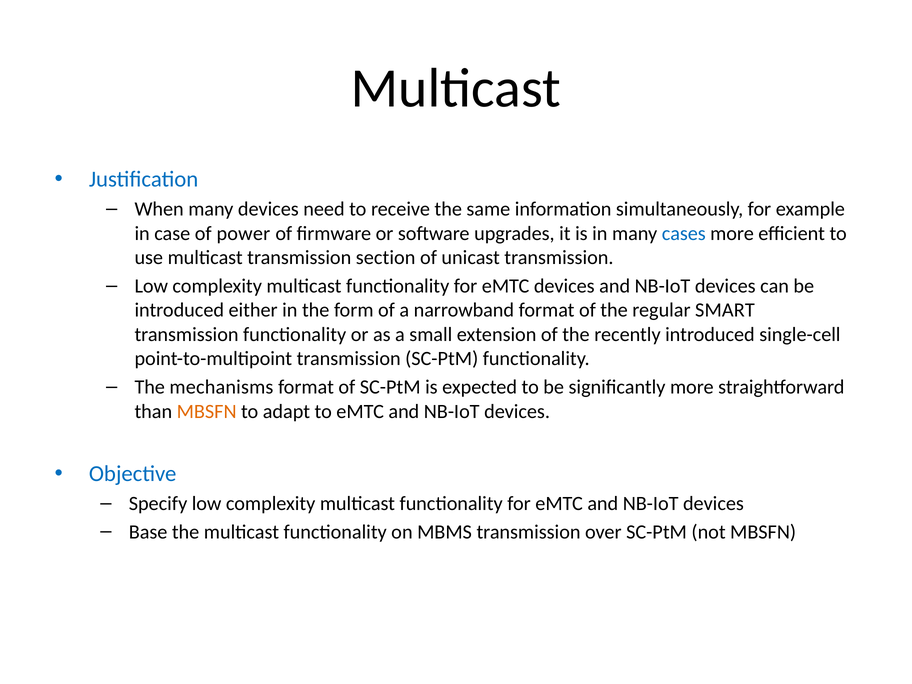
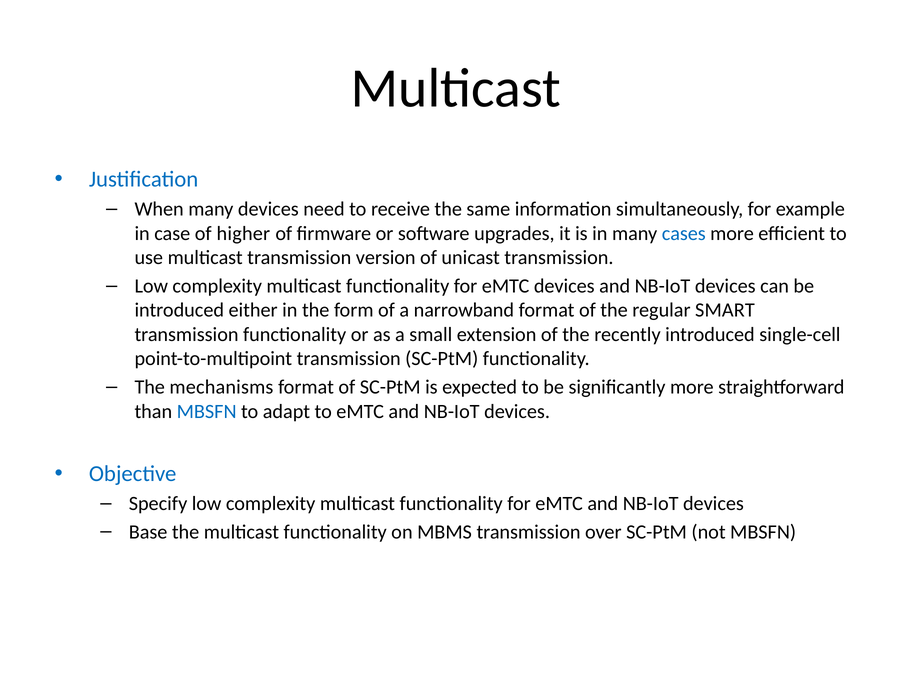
power: power -> higher (243, 233)
section: section -> version (386, 258)
MBSFN colour: orange -> blue (207, 411)
